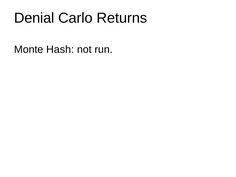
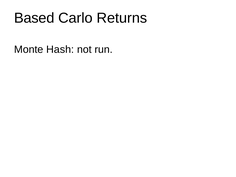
Denial: Denial -> Based (34, 18)
